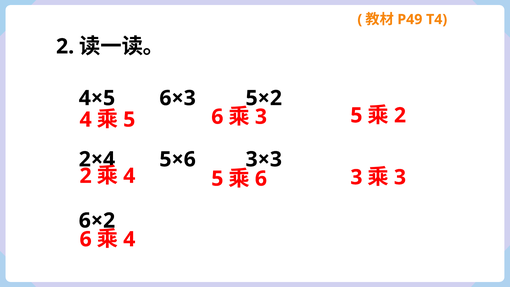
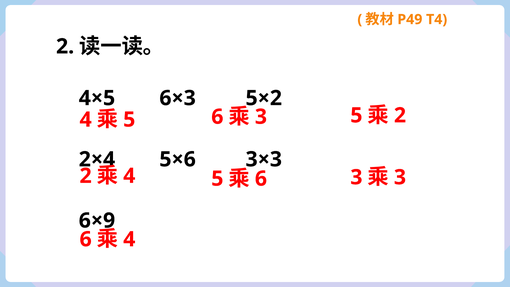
6×2: 6×2 -> 6×9 (97, 221)
